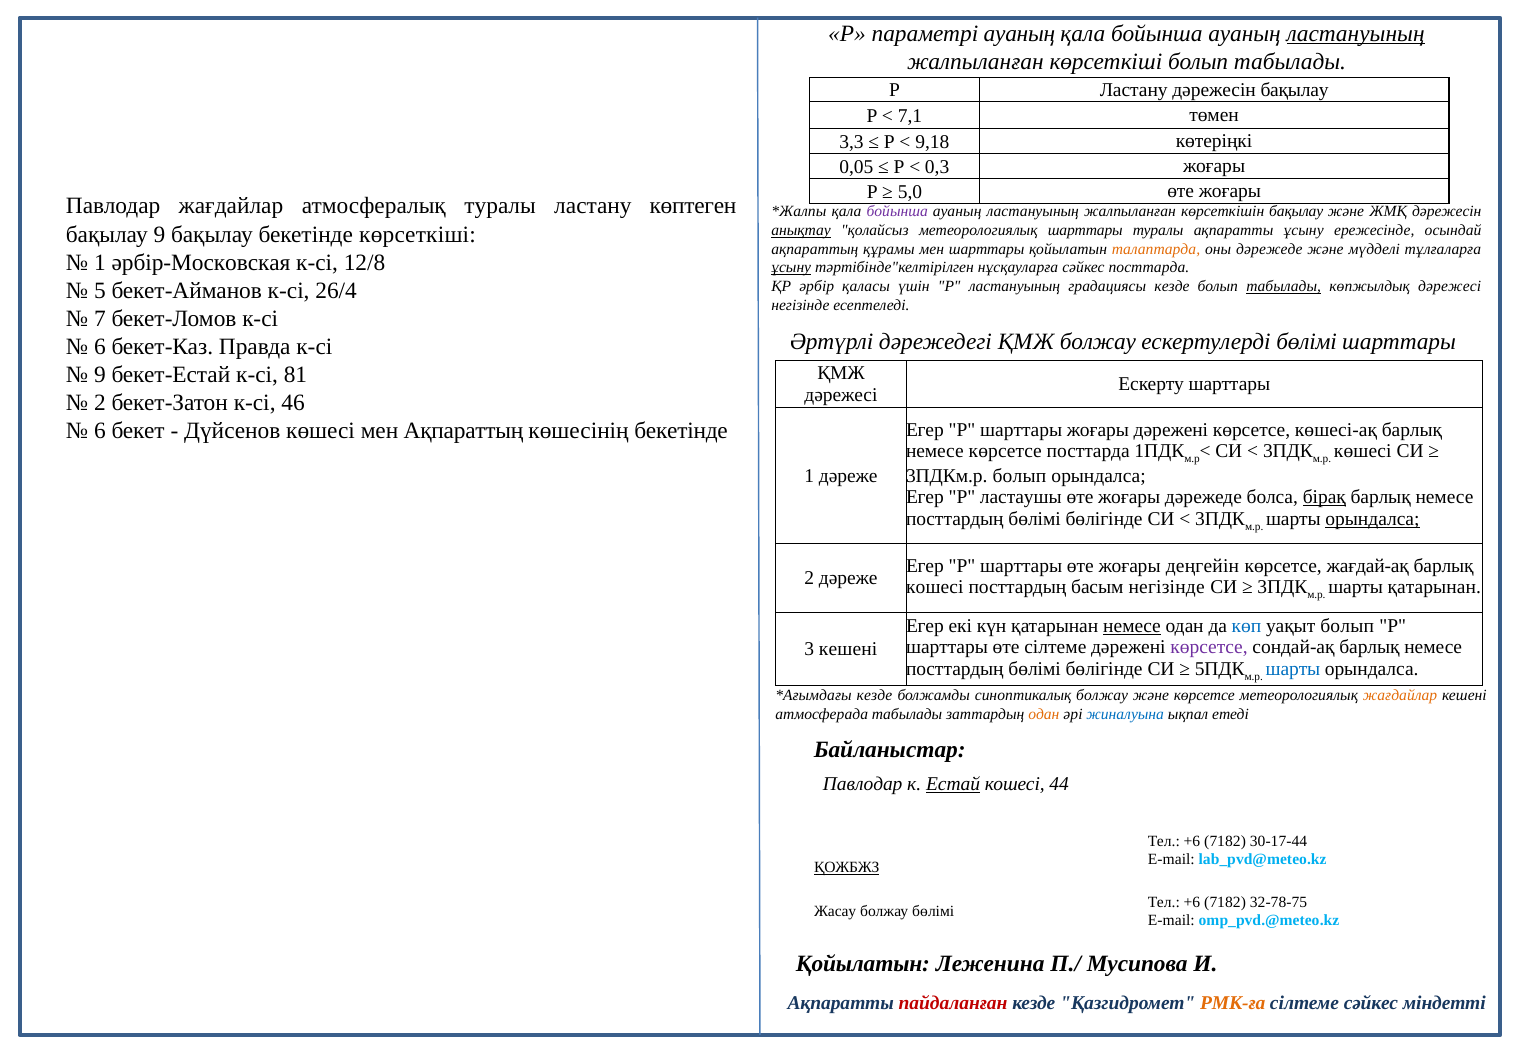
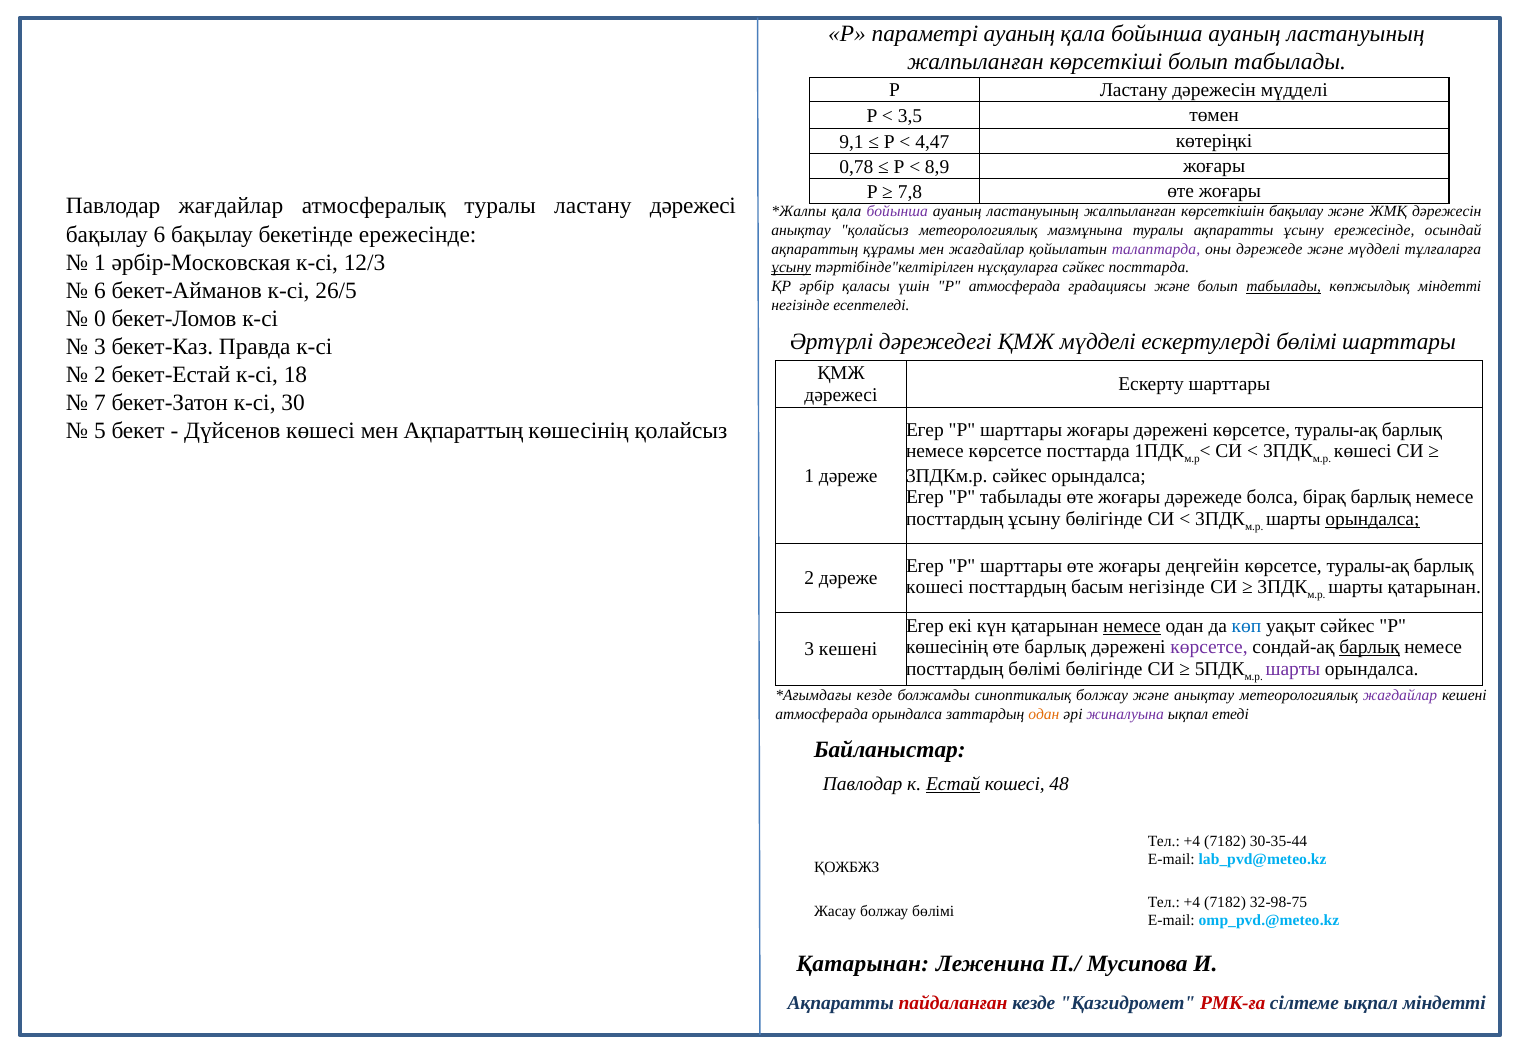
ластануының underline: present -> none (1356, 33)
дәрежесін бақылау: бақылау -> мүдделі (1294, 90)
7,1: 7,1 -> 3,5 (910, 116)
3,3: 3,3 -> 9,1 (852, 142)
9,18: 9,18 -> 4,47 (932, 142)
0,05: 0,05 -> 0,78 (856, 167)
0,3: 0,3 -> 8,9 (937, 167)
5,0: 5,0 -> 7,8 (910, 192)
ластану көптеген: көптеген -> дәрежесі (693, 206)
анықтау underline: present -> none (801, 230)
метеорологиялық шарттары: шарттары -> мазмұнына (1085, 230)
бақылау 9: 9 -> 6 (159, 234)
бекетінде көрсеткіші: көрсеткіші -> ережесінде (418, 234)
мен шарттары: шарттары -> жағдайлар (987, 249)
талаптарда colour: orange -> purple (1156, 249)
12/8: 12/8 -> 12/3 (365, 262)
Р ластануының: ластануының -> атмосферада (1014, 286)
градациясы кезде: кезде -> және (1172, 286)
көпжылдық дәрежесі: дәрежесі -> міндетті (1450, 286)
5: 5 -> 6 (100, 290)
26/4: 26/4 -> 26/5 (336, 290)
7: 7 -> 0 (100, 318)
ҚМЖ болжау: болжау -> мүдделі (1098, 342)
6: 6 -> 3 (100, 346)
9: 9 -> 2 (100, 374)
81: 81 -> 18 (295, 374)
2: 2 -> 7 (100, 403)
46: 46 -> 30 (293, 403)
6: 6 -> 5 (100, 431)
көшесінің бекетінде: бекетінде -> қолайсыз (681, 431)
дәрежені көрсетсе көшесі-ақ: көшесі-ақ -> туралы-ақ (1336, 429)
3ПДКм.р болып: болып -> сәйкес (1020, 475)
P ластаушы: ластаушы -> табылады (1021, 497)
бірақ underline: present -> none (1324, 497)
бөлімі: бөлімі -> ұсыну (1035, 518)
жағдай-ақ: жағдай-ақ -> туралы-ақ (1368, 565)
уақыт болып: болып -> сәйкес (1347, 625)
шарттары: шарттары -> көшесінің (947, 647)
өте сілтеме: сілтеме -> барлық (1055, 647)
барлық underline: none -> present (1370, 647)
шарты colour: blue -> purple (1293, 668)
және көрсетсе: көрсетсе -> анықтау (1204, 695)
жағдайлар colour: orange -> purple (1400, 695)
атмосферада табылады: табылады -> орындалса (907, 714)
жиналуына colour: blue -> purple (1125, 714)
44: 44 -> 48 (1059, 784)
+6: +6 -> +4 (1192, 841)
30-17-44: 30-17-44 -> 30-35-44 (1279, 841)
ҚОЖБЖЗ underline: present -> none (847, 867)
+6: +6 -> +4 (1192, 902)
32-78-75: 32-78-75 -> 32-98-75 (1279, 902)
Қойылатын: Қойылатын -> Қатарынан (863, 963)
РМК-ға colour: orange -> red (1233, 1002)
сілтеме сәйкес: сәйкес -> ықпал (1371, 1002)
